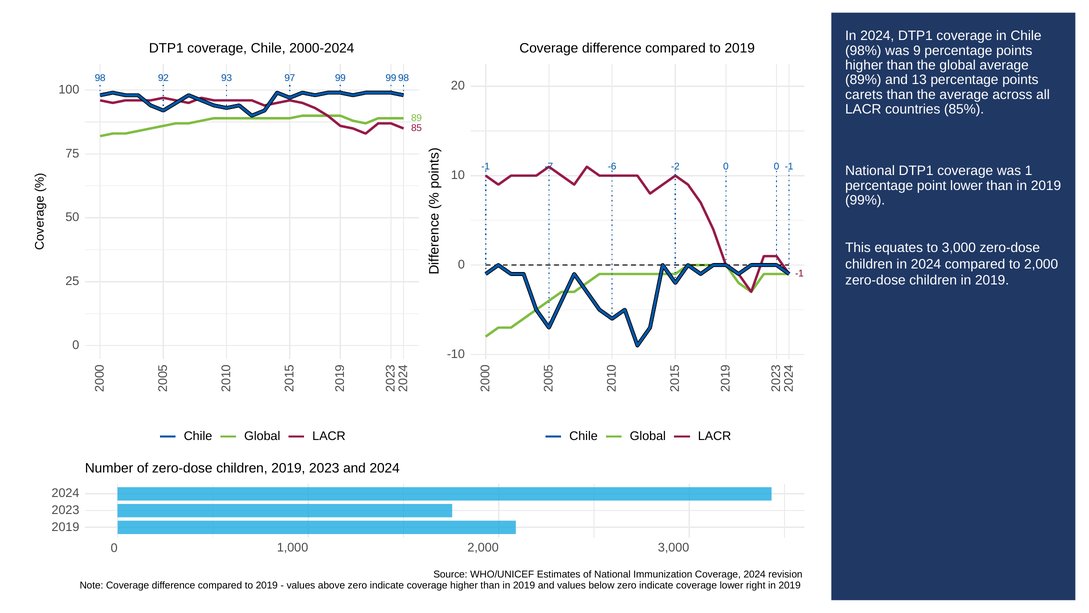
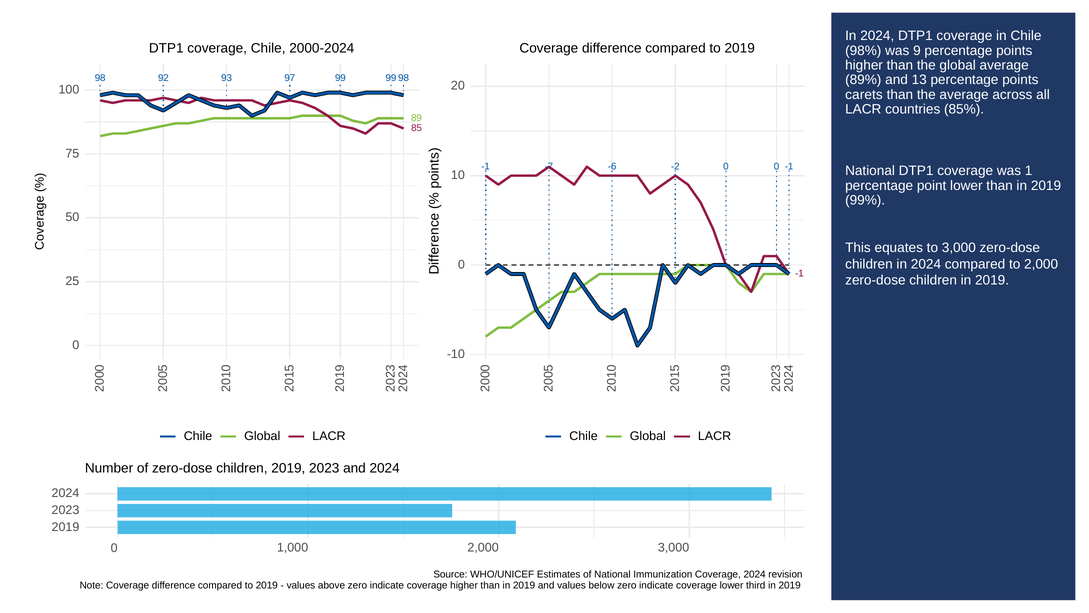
right: right -> third (756, 585)
